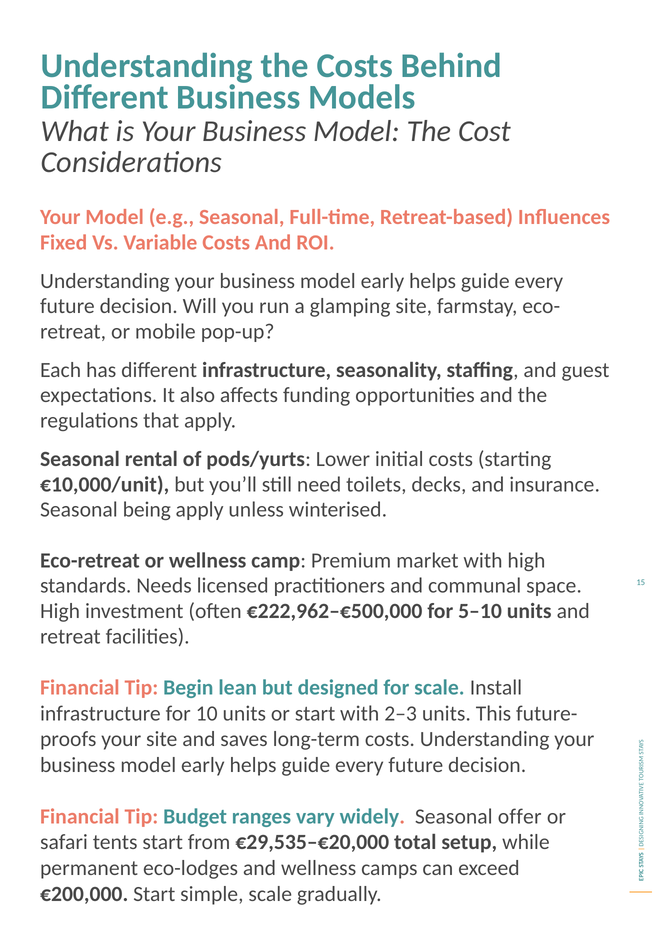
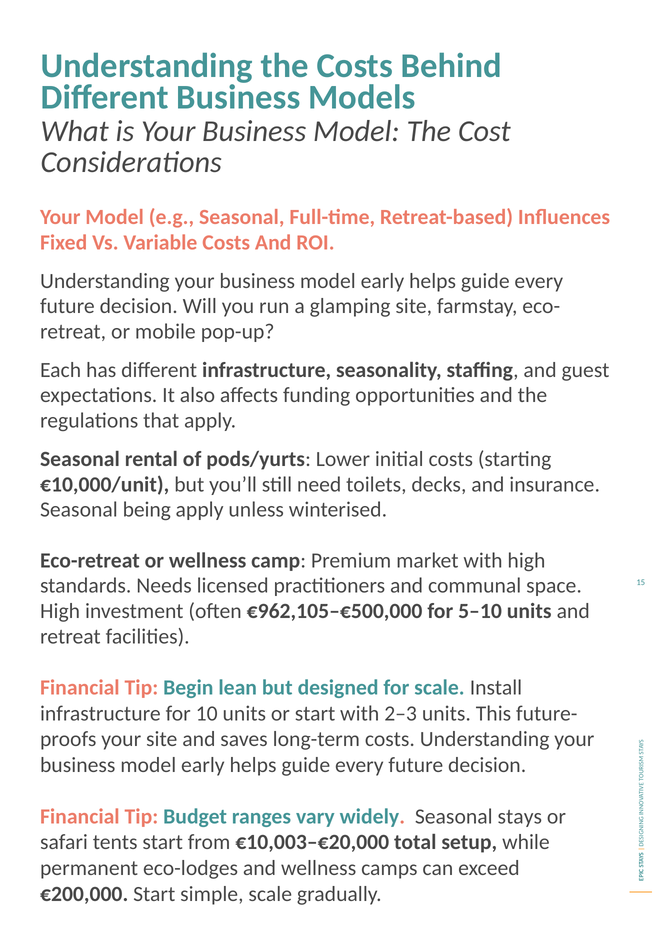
€222,962–€500,000: €222,962–€500,000 -> €962,105–€500,000 (335, 611)
offer: offer -> stays (520, 817)
€29,535–€20,000: €29,535–€20,000 -> €10,003–€20,000 (312, 842)
